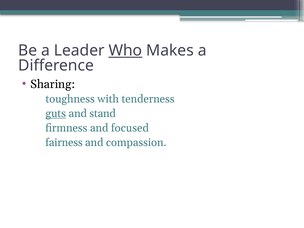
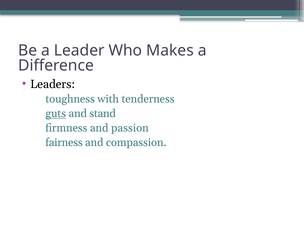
Who underline: present -> none (125, 51)
Sharing: Sharing -> Leaders (53, 84)
focused: focused -> passion (130, 128)
